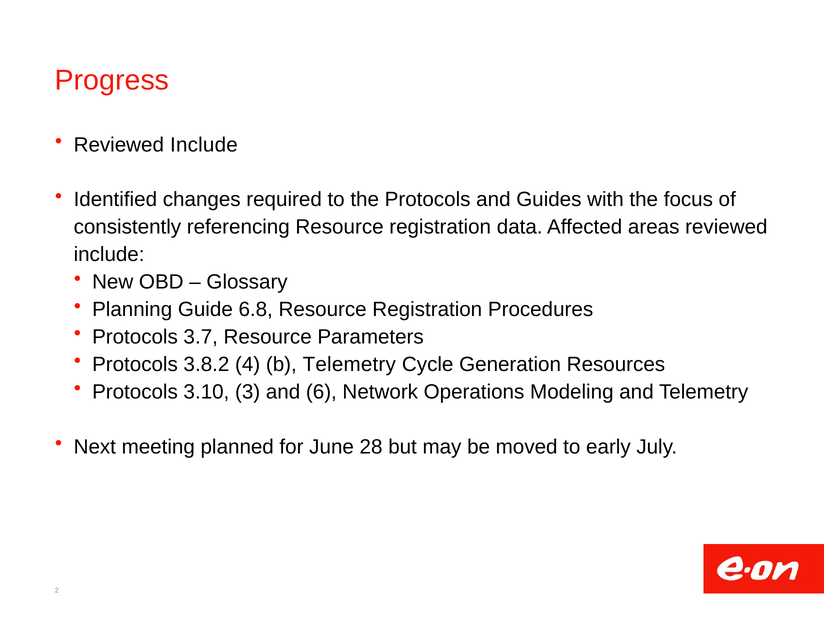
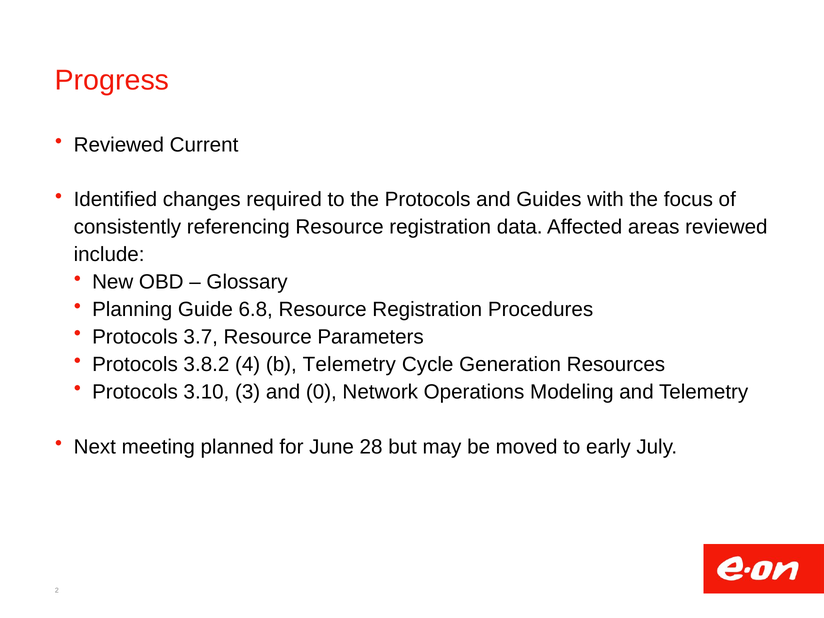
Include: Include -> Current (204, 145)
6: 6 -> 0 (321, 392)
